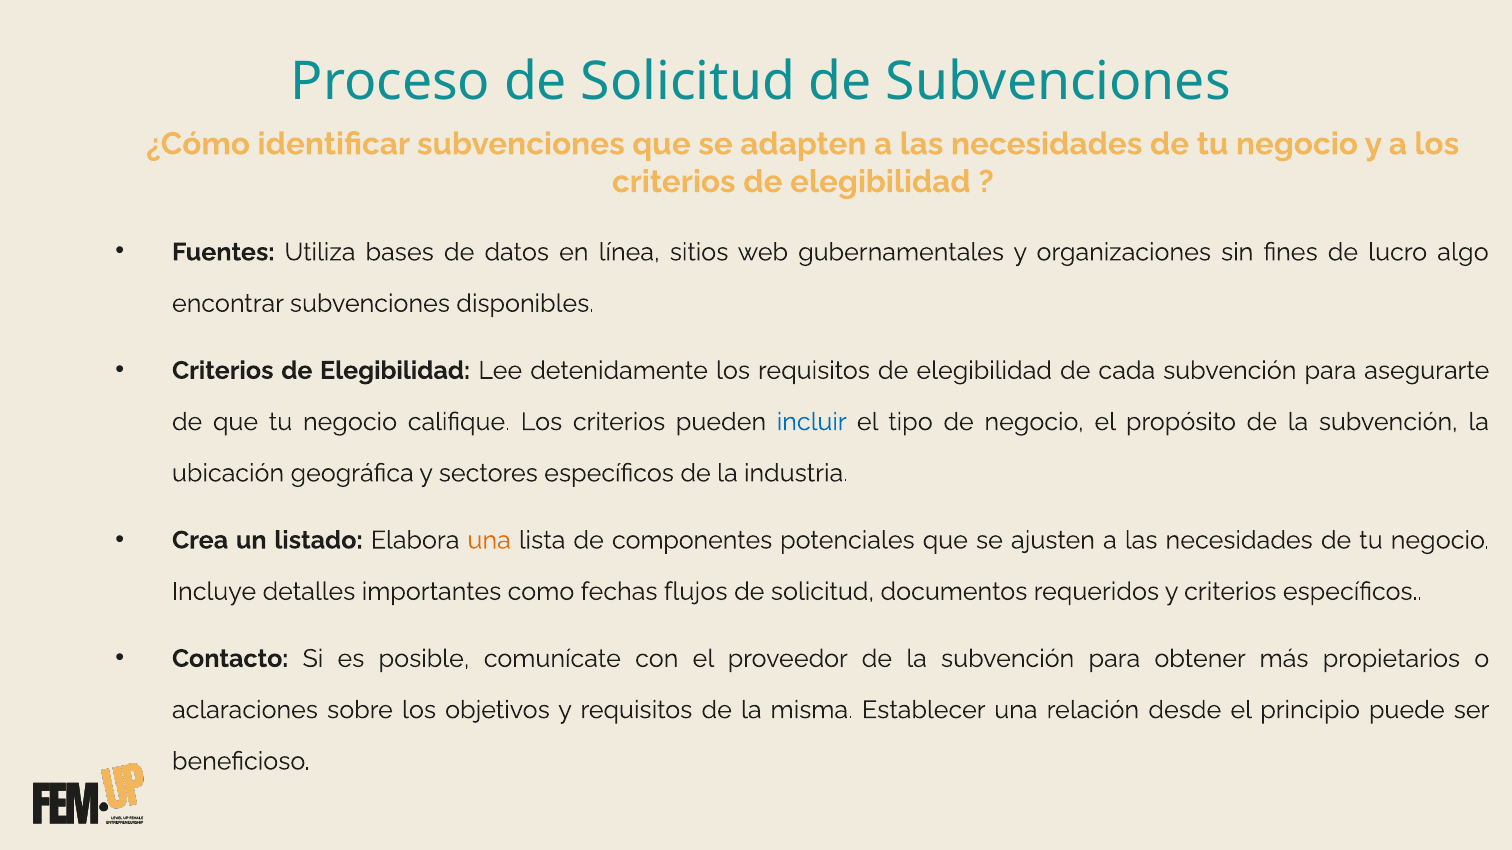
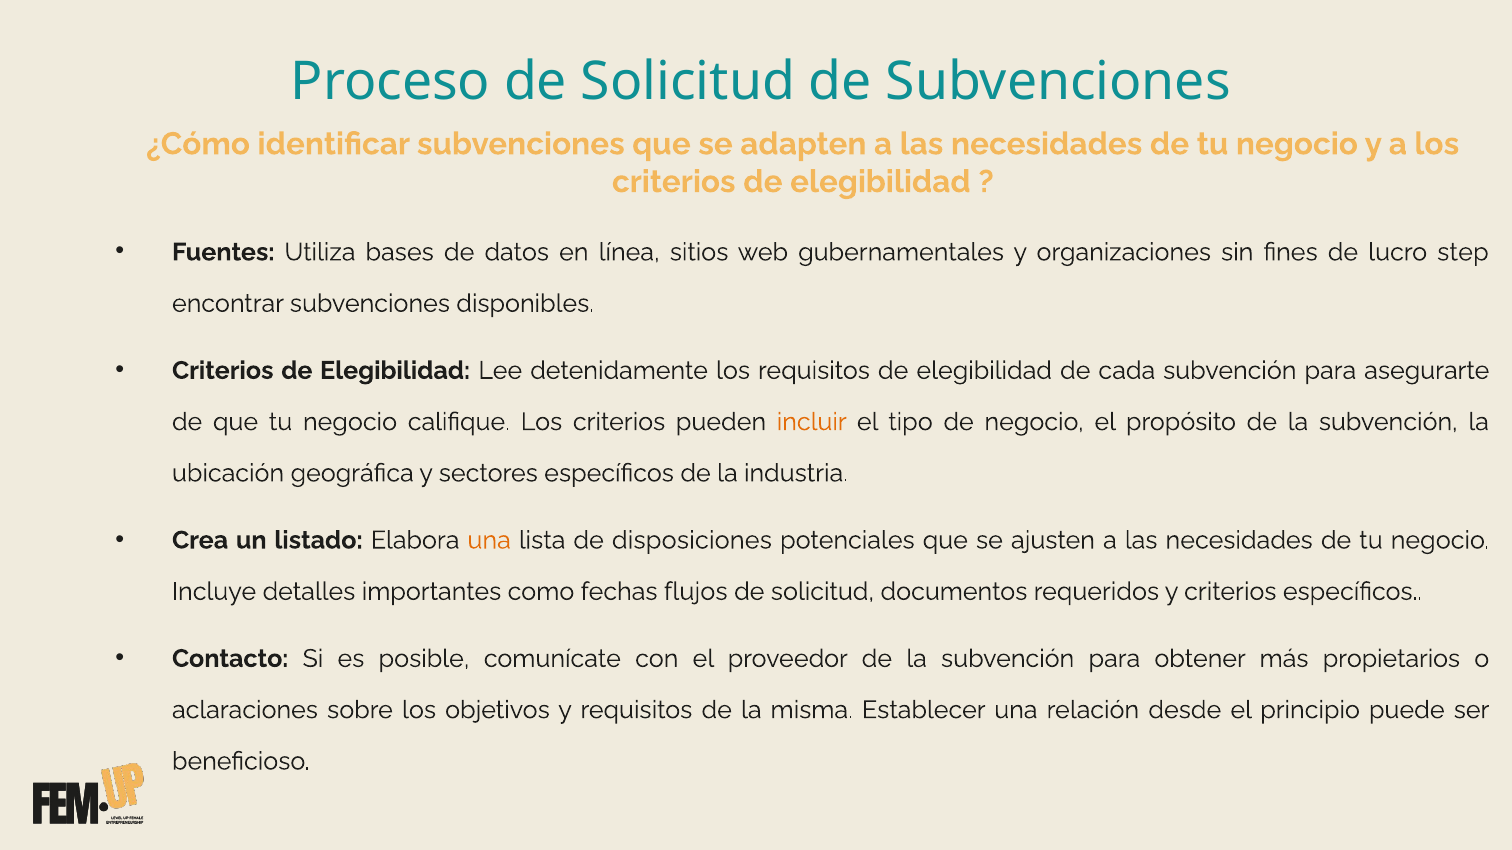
algo: algo -> step (1463, 252)
incluir colour: blue -> orange (812, 422)
componentes: componentes -> disposiciones (692, 541)
